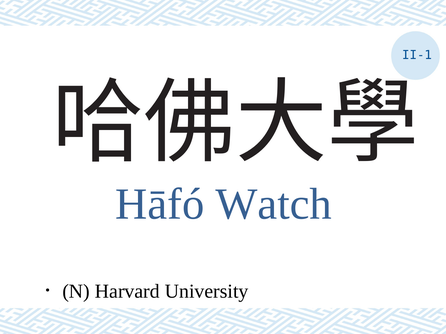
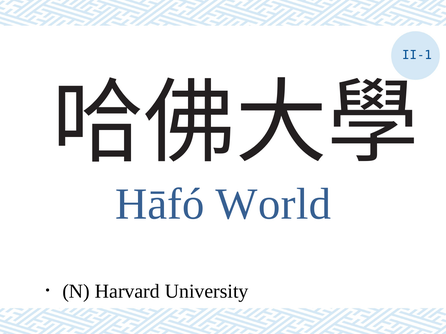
Watch: Watch -> World (273, 205)
